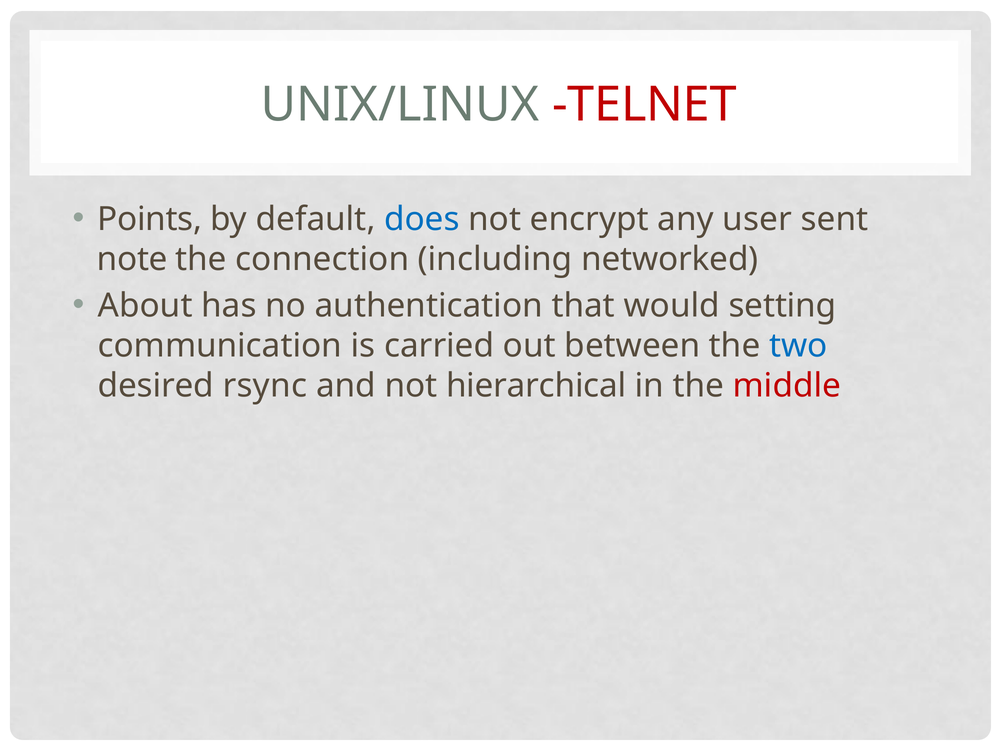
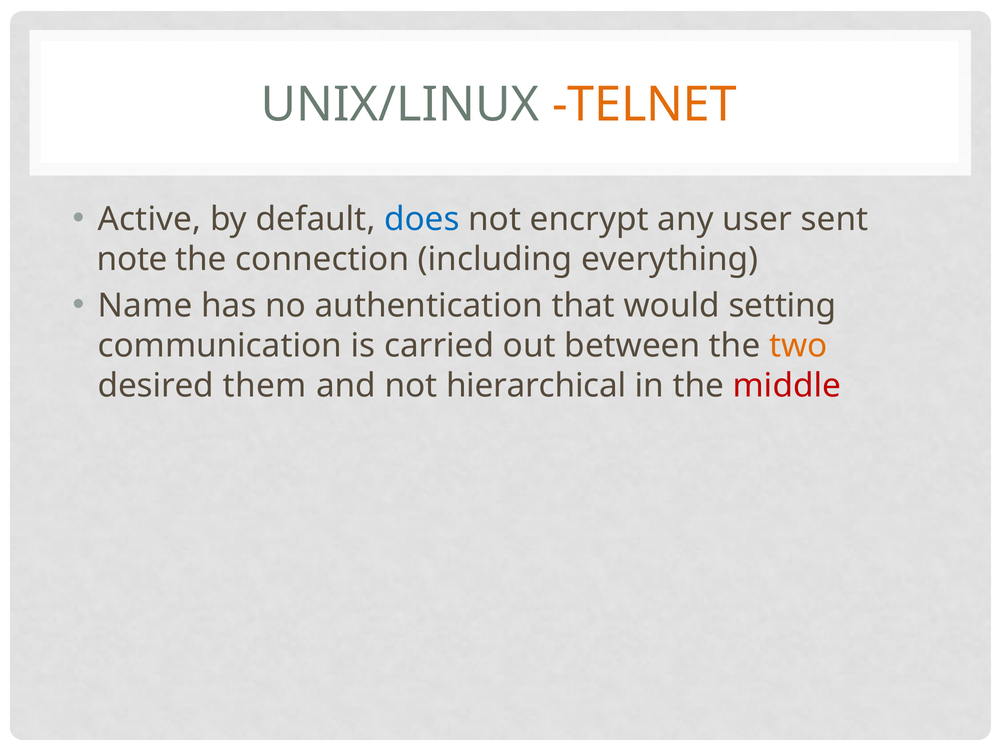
TELNET colour: red -> orange (644, 105)
Points: Points -> Active (150, 219)
networked: networked -> everything (670, 259)
About: About -> Name (145, 306)
two colour: blue -> orange (798, 346)
rsync: rsync -> them (265, 386)
